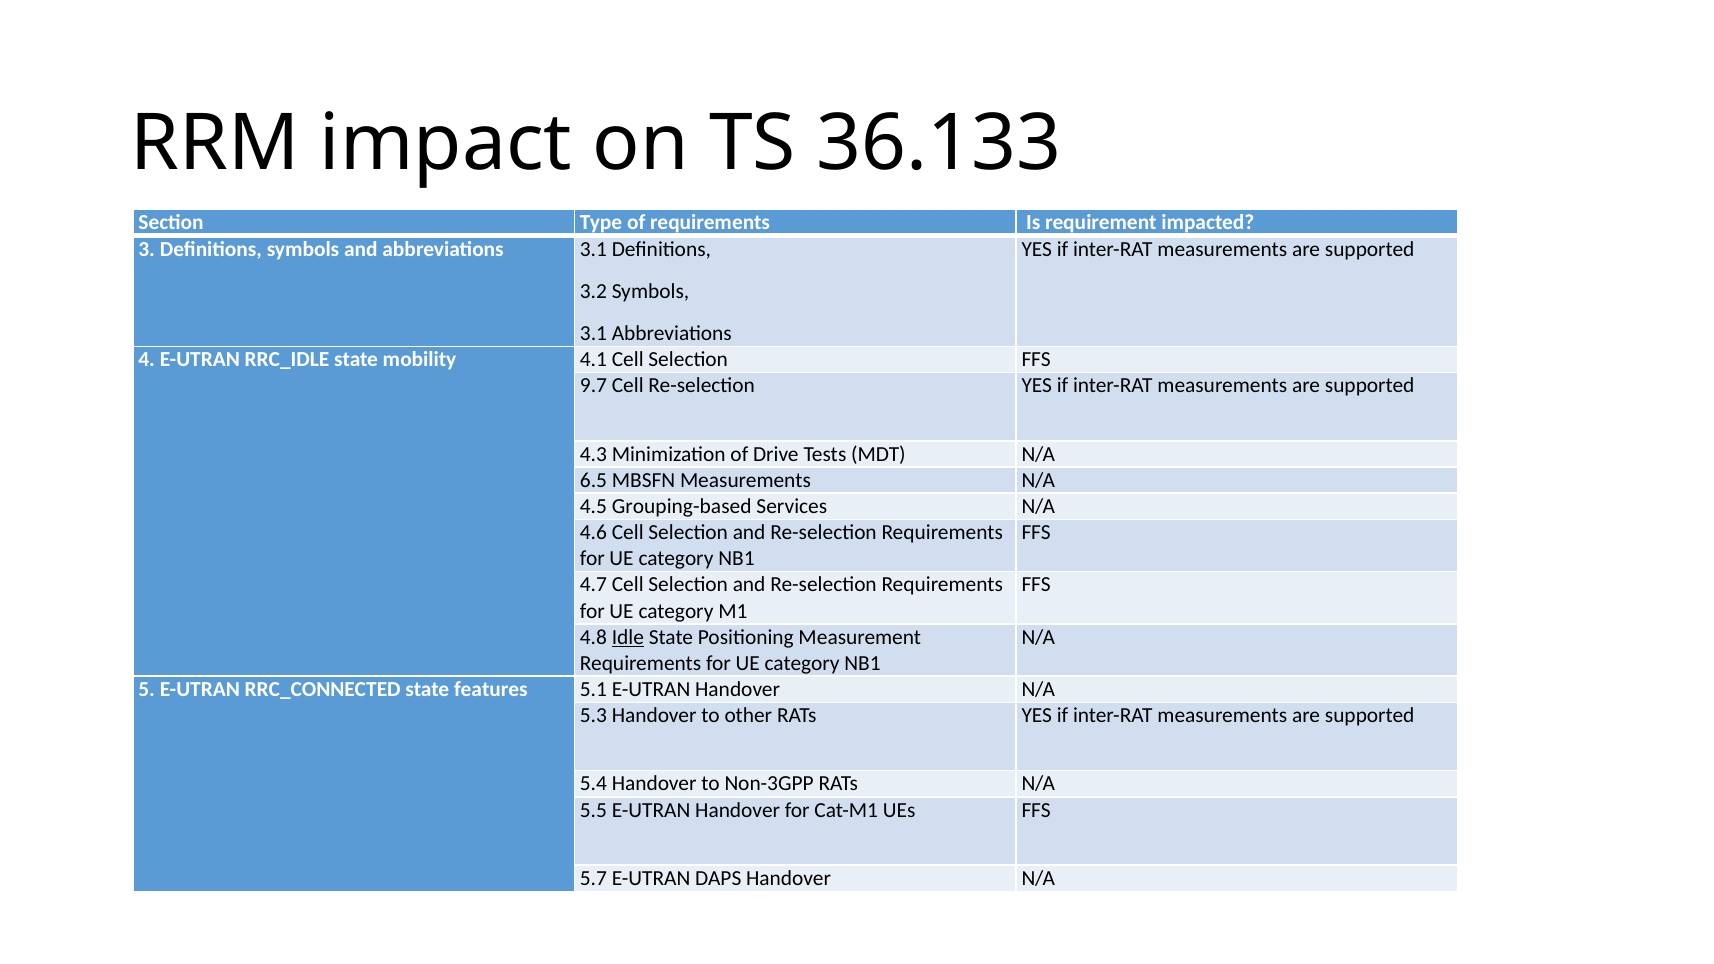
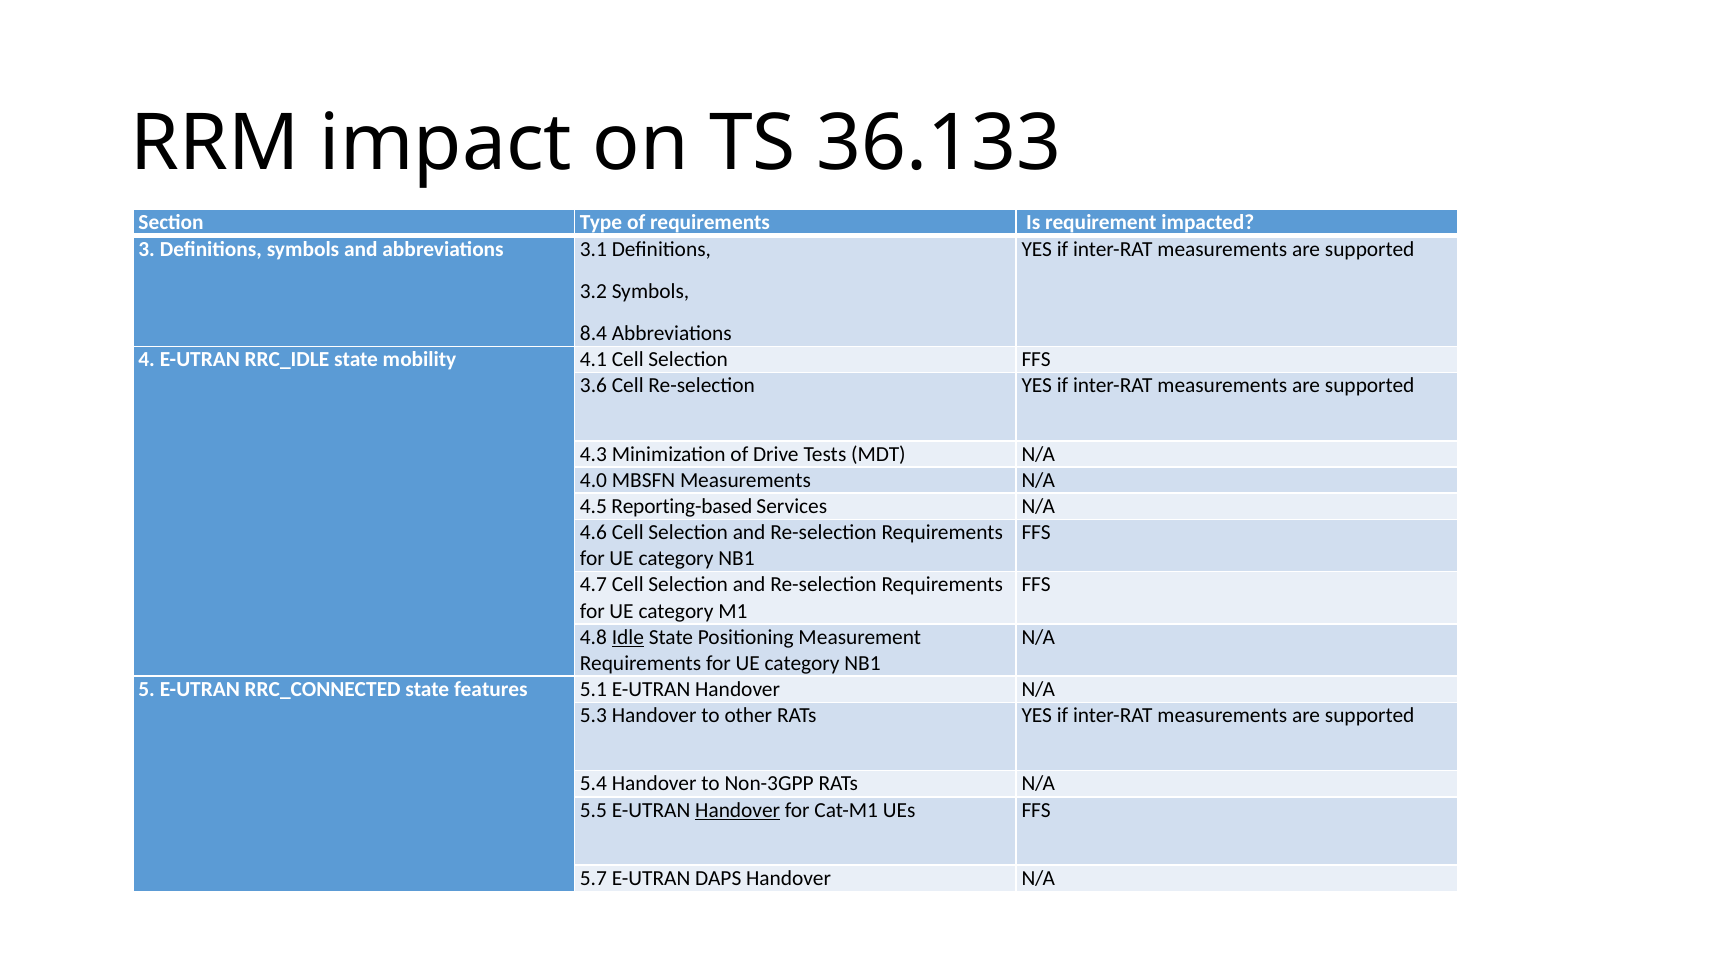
3.1: 3.1 -> 8.4 (593, 333)
9.7: 9.7 -> 3.6 (593, 386)
6.5: 6.5 -> 4.0 (593, 480)
Grouping-based: Grouping-based -> Reporting-based (682, 506)
Handover underline: none -> present (738, 810)
